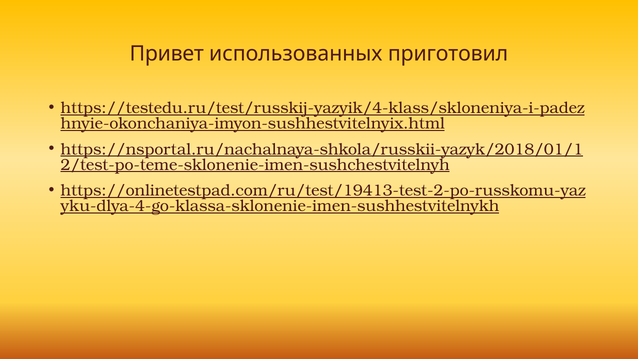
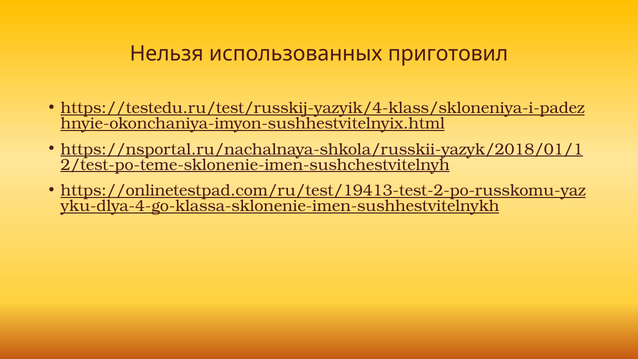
Привет: Привет -> Нельзя (167, 54)
